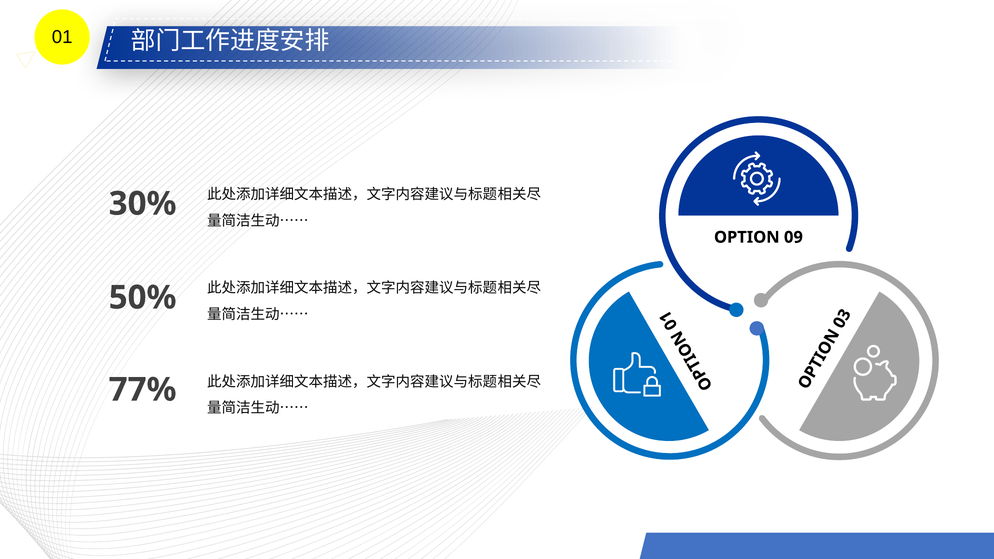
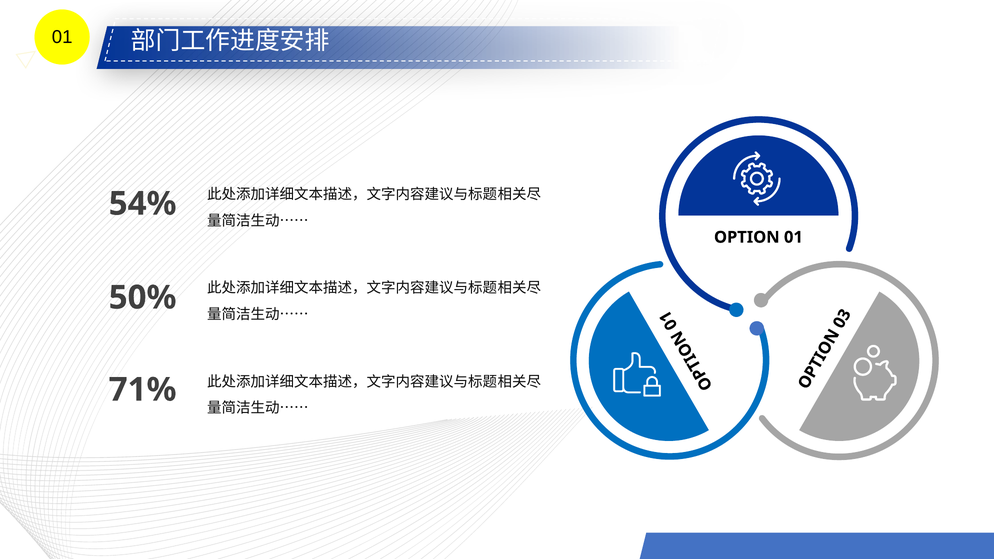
30%: 30% -> 54% (143, 204)
OPTION 09: 09 -> 01 (793, 237)
77%: 77% -> 71% (143, 390)
